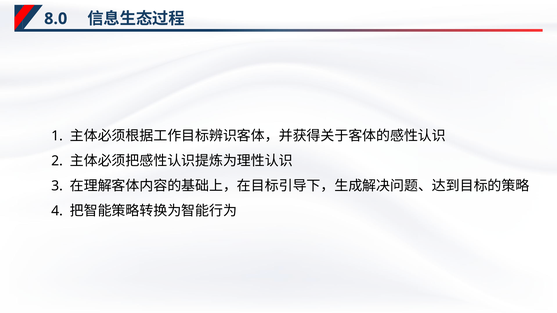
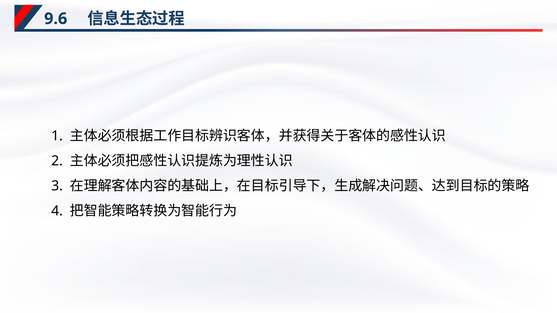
8.0: 8.0 -> 9.6 (56, 19)
